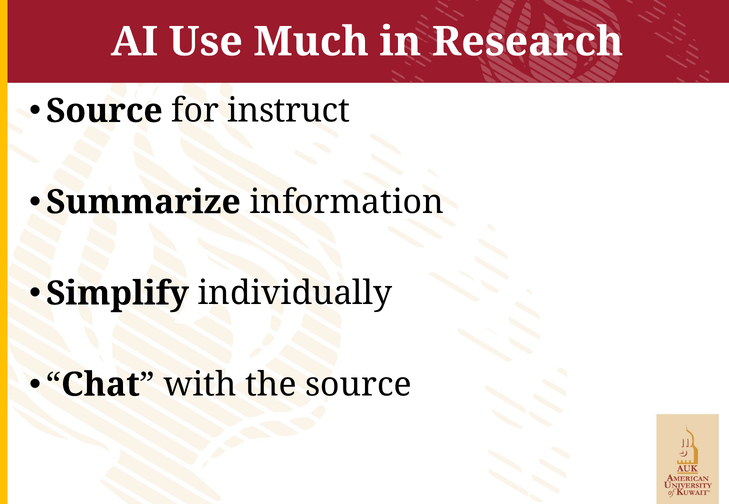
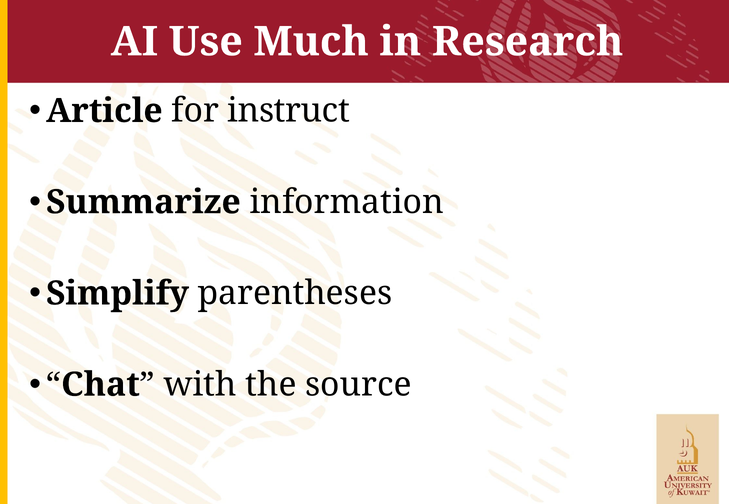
Source: Source -> Article (104, 111)
individually: individually -> parentheses (295, 294)
